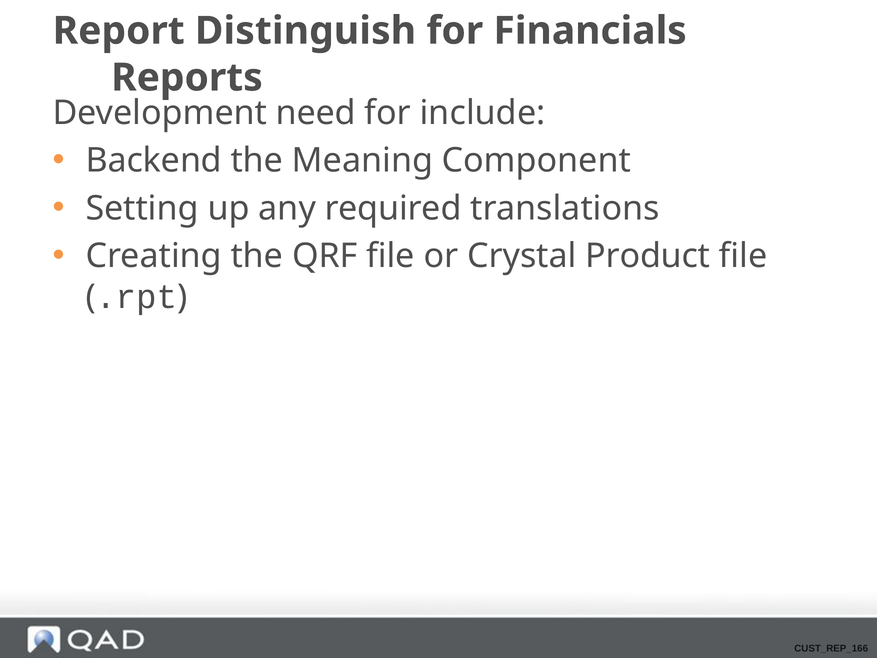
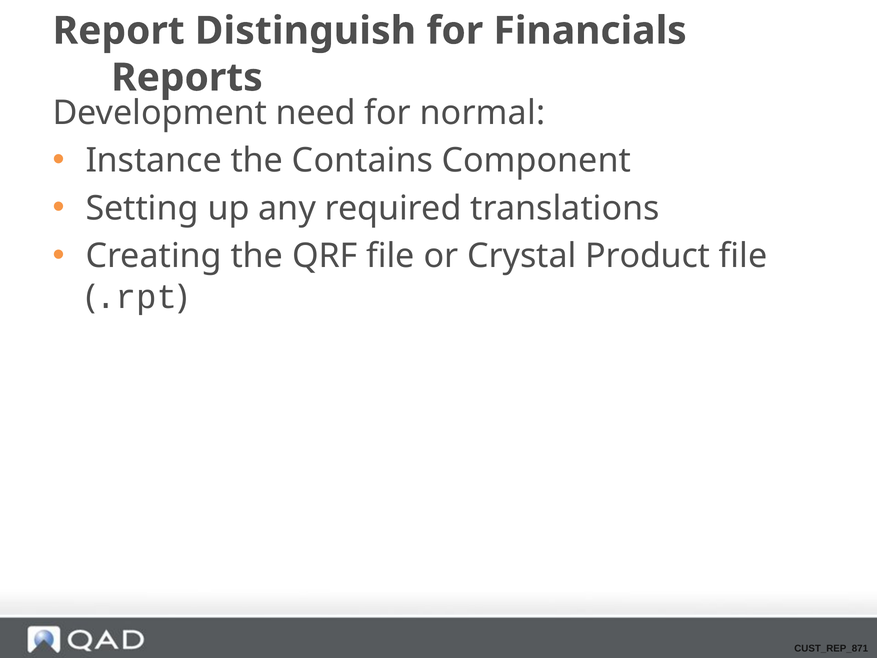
include: include -> normal (482, 113)
Backend: Backend -> Instance (154, 161)
Meaning: Meaning -> Contains (363, 161)
CUST_REP_166: CUST_REP_166 -> CUST_REP_871 (831, 648)
